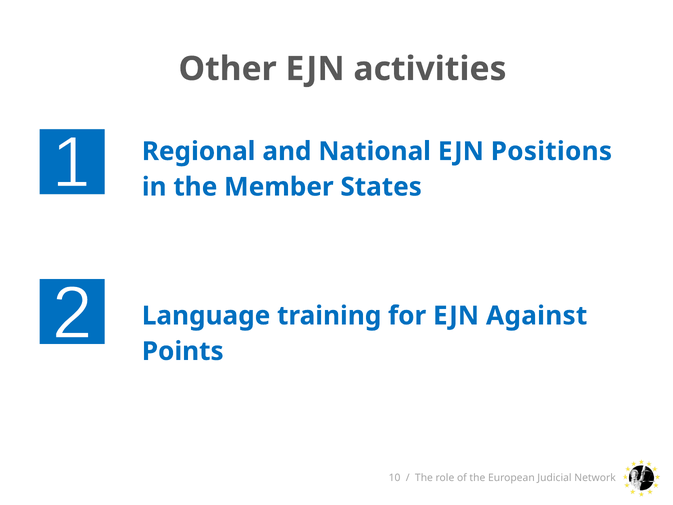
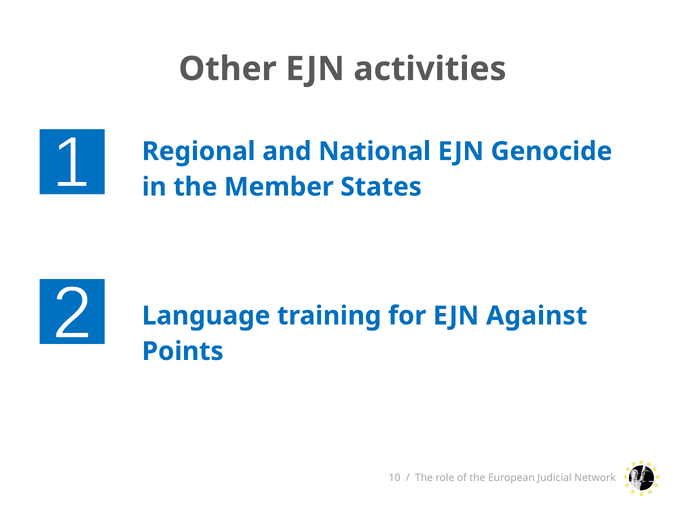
Positions: Positions -> Genocide (551, 151)
